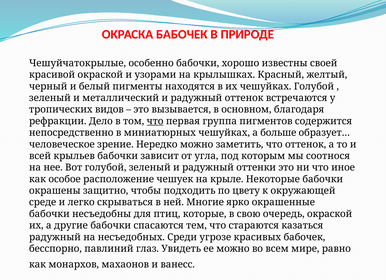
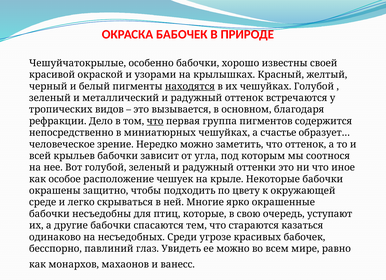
находятся underline: none -> present (190, 86)
больше: больше -> счастье (278, 133)
очередь окраской: окраской -> уступают (330, 214)
радужный: радужный -> одинаково (55, 237)
